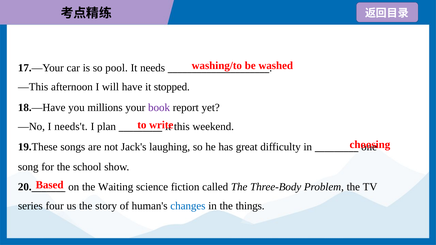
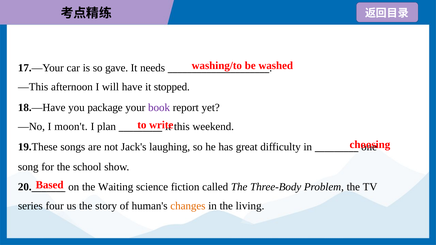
pool: pool -> gave (117, 68)
millions: millions -> package (105, 108)
needs't: needs't -> moon't (71, 127)
changes colour: blue -> orange (188, 206)
things: things -> living (250, 206)
